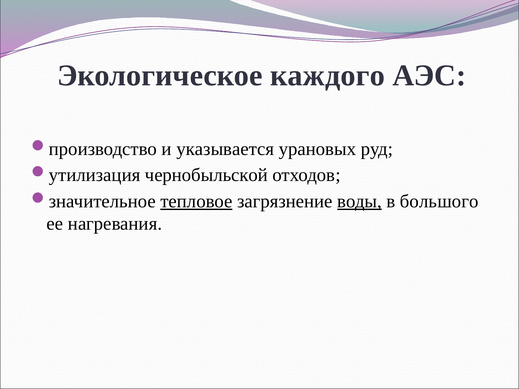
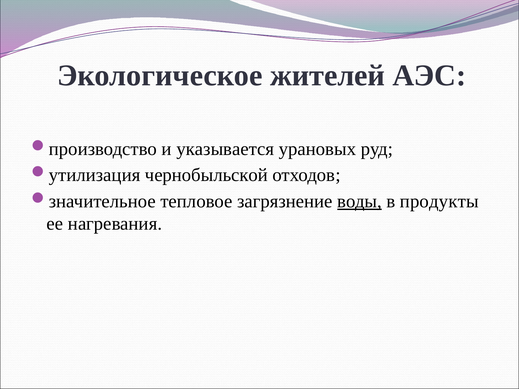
каждого: каждого -> жителей (328, 76)
тепловое underline: present -> none (196, 201)
большого: большого -> продукты (439, 201)
